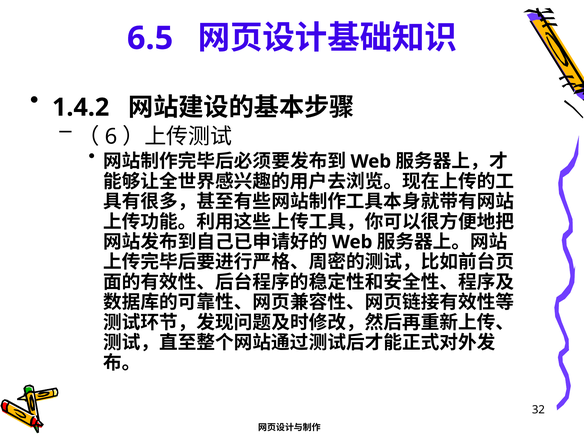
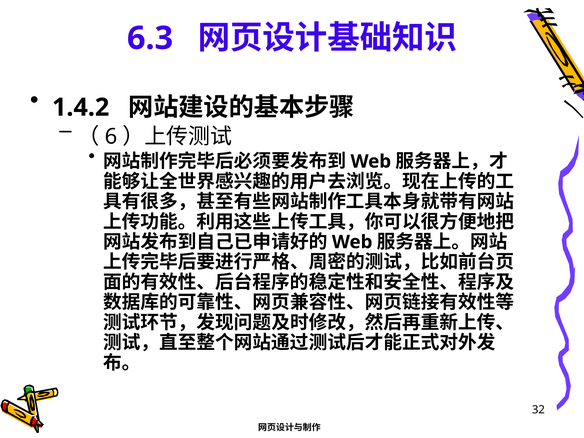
6.5: 6.5 -> 6.3 (150, 38)
